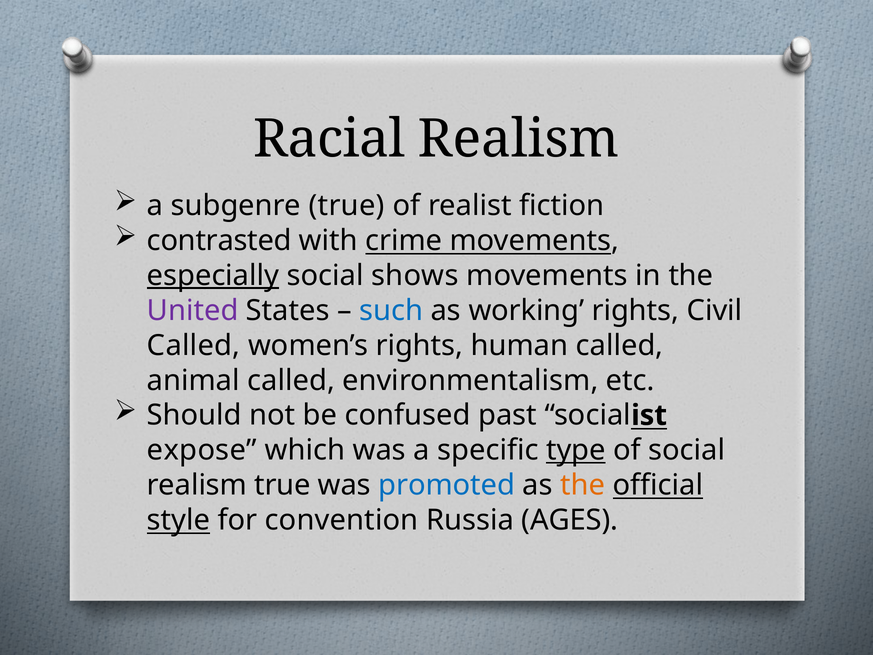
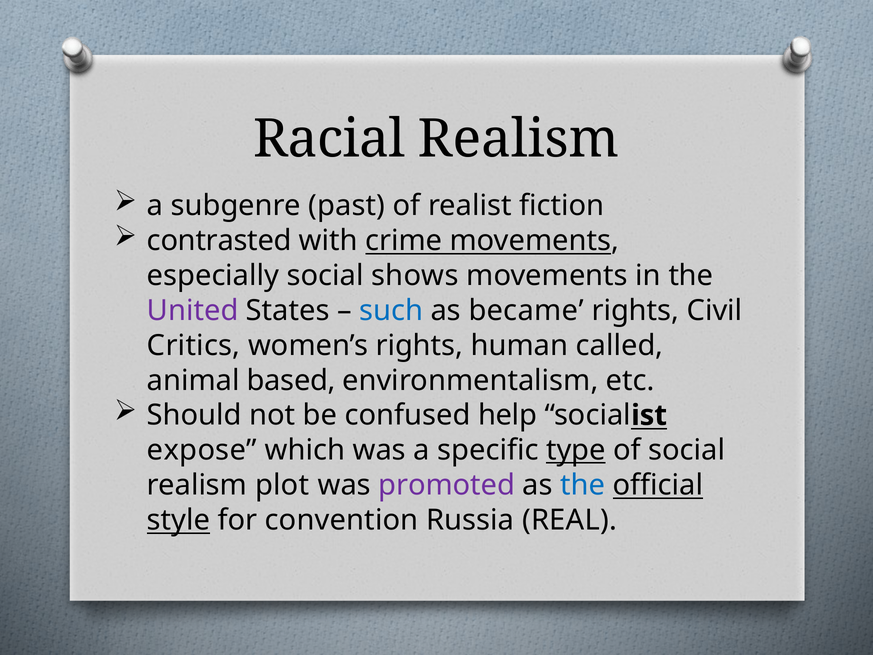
subgenre true: true -> past (347, 206)
especially underline: present -> none (213, 275)
working: working -> became (526, 310)
Called: Called -> Critics (194, 345)
animal called: called -> based (291, 380)
past: past -> help (508, 415)
realism true: true -> plot (282, 485)
promoted colour: blue -> purple (447, 485)
the colour: orange -> blue (583, 485)
AGES: AGES -> REAL (570, 520)
